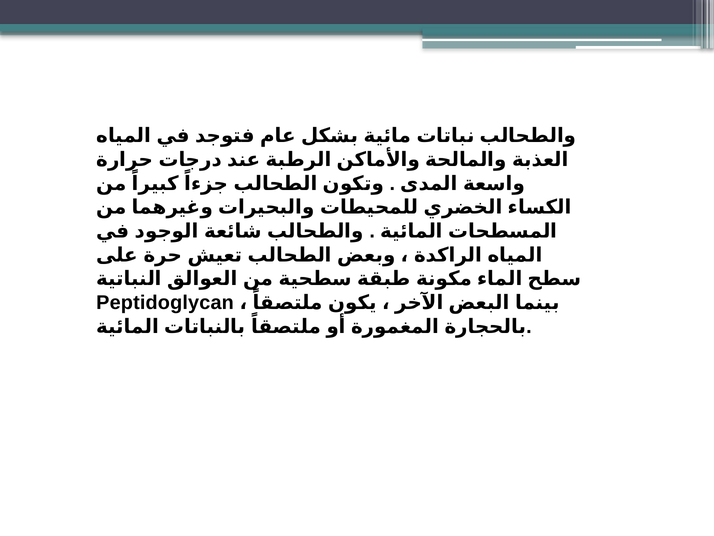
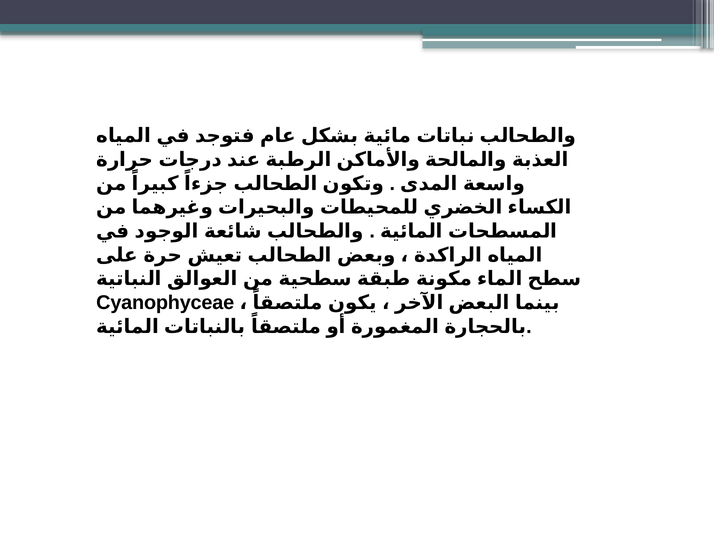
Peptidoglycan: Peptidoglycan -> Cyanophyceae (165, 302)
